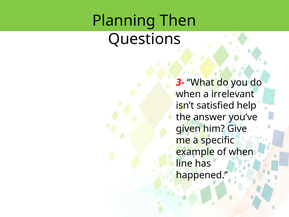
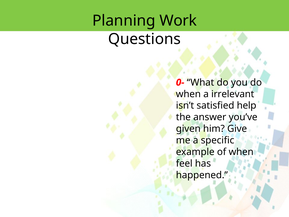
Then: Then -> Work (178, 21)
3-: 3- -> 0- (180, 82)
line: line -> feel (184, 163)
